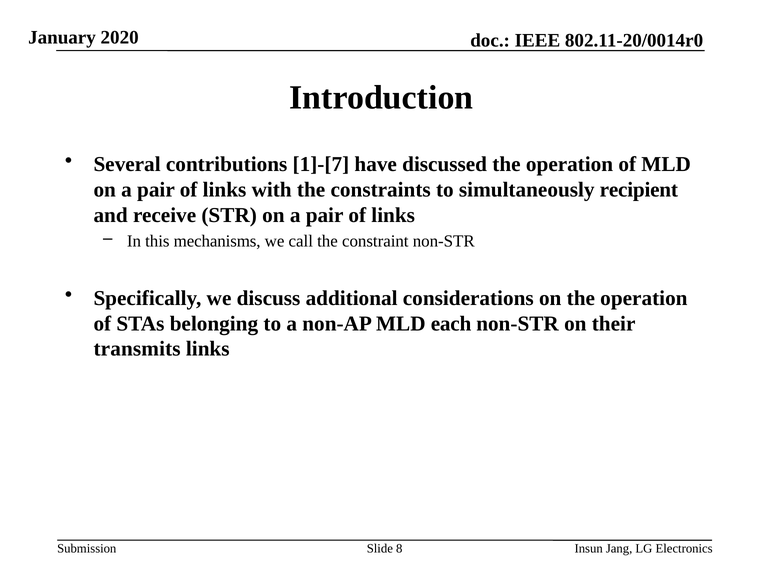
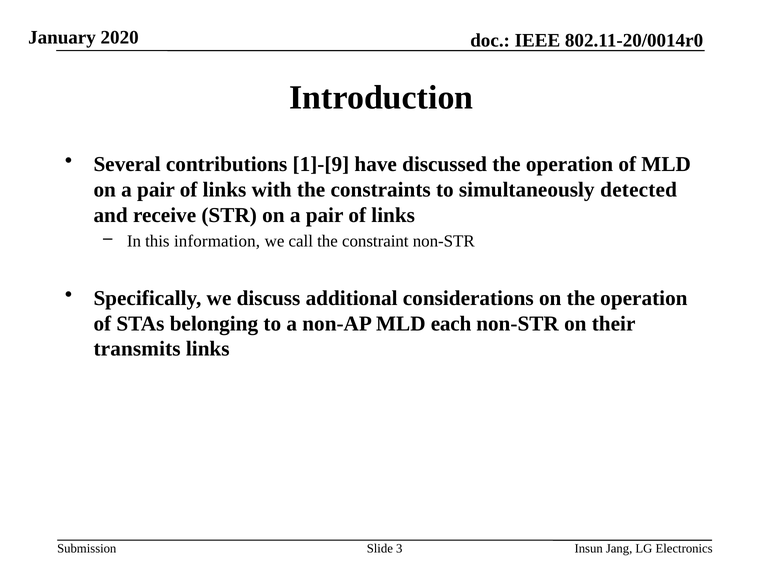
1]-[7: 1]-[7 -> 1]-[9 (321, 164)
recipient: recipient -> detected (639, 190)
mechanisms: mechanisms -> information (217, 241)
8: 8 -> 3 (399, 549)
